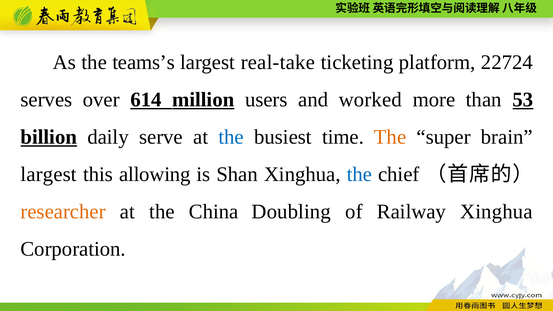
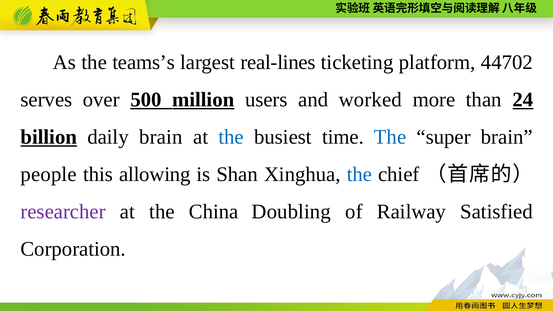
real-take: real-take -> real-lines (278, 62)
22724: 22724 -> 44702 (507, 62)
614: 614 -> 500 (146, 100)
53: 53 -> 24 (523, 100)
daily serve: serve -> brain (161, 137)
The colour: orange -> blue (390, 137)
largest: largest -> people (49, 174)
researcher colour: orange -> purple (63, 212)
Railway Xinghua: Xinghua -> Satisfied (497, 212)
